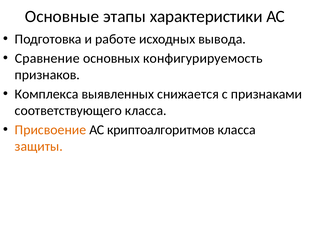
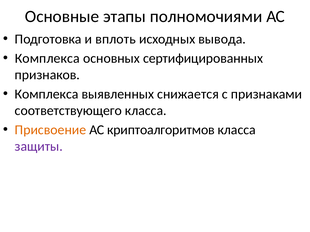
характеристики: характеристики -> полномочиями (206, 17)
работе: работе -> вплоть (116, 39)
Сравнение: Сравнение -> Комплекса (47, 58)
конфигурируемость: конфигурируемость -> сертифицированных (203, 58)
защиты colour: orange -> purple (39, 147)
